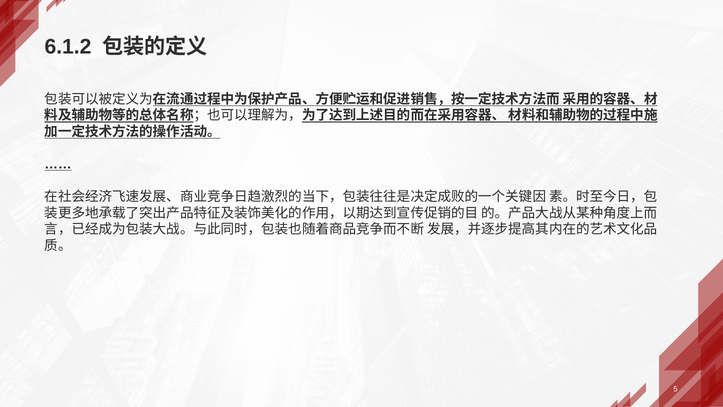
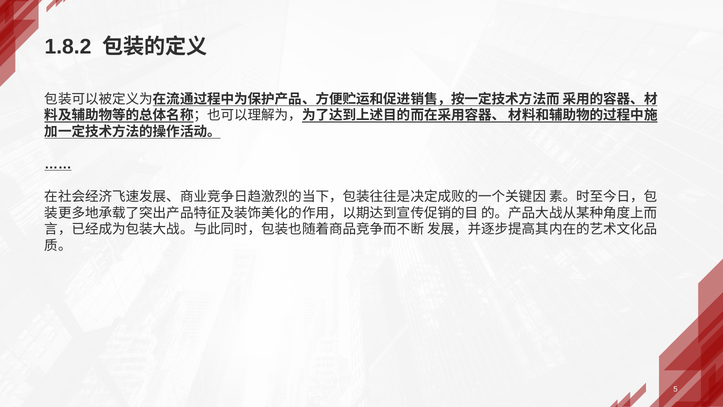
6.1.2: 6.1.2 -> 1.8.2 (68, 47)
